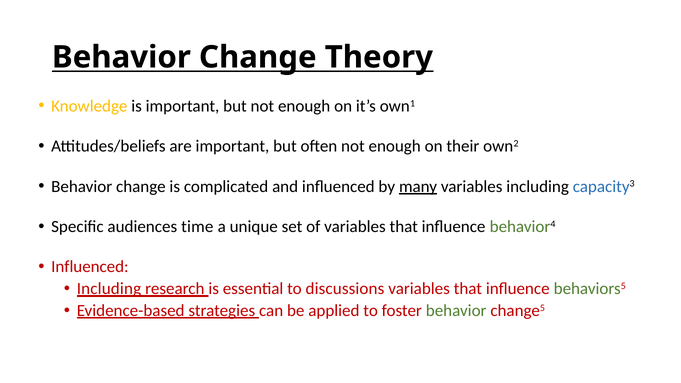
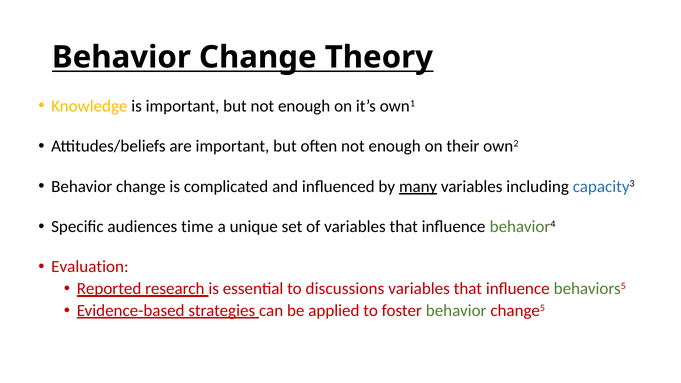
Influenced: Influenced -> Evaluation (90, 267)
Including: Including -> Reported (109, 289)
